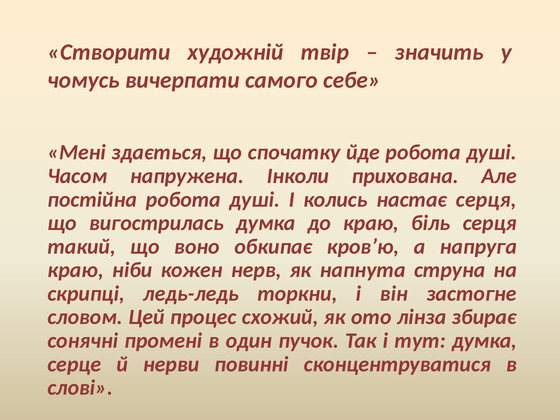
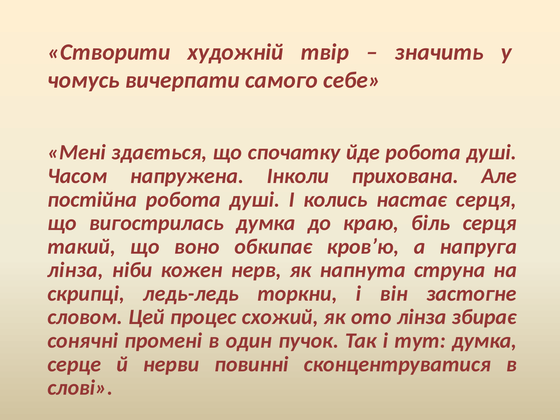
краю: краю -> лінза (76, 270)
